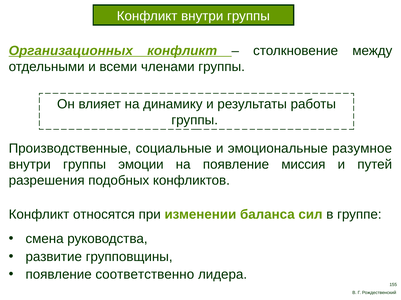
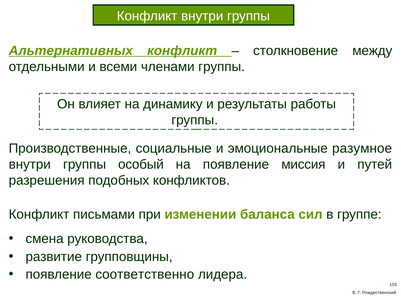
Организационных: Организационных -> Альтернативных (71, 51)
эмоции: эмоции -> особый (141, 165)
относятся: относятся -> письмами (104, 215)
